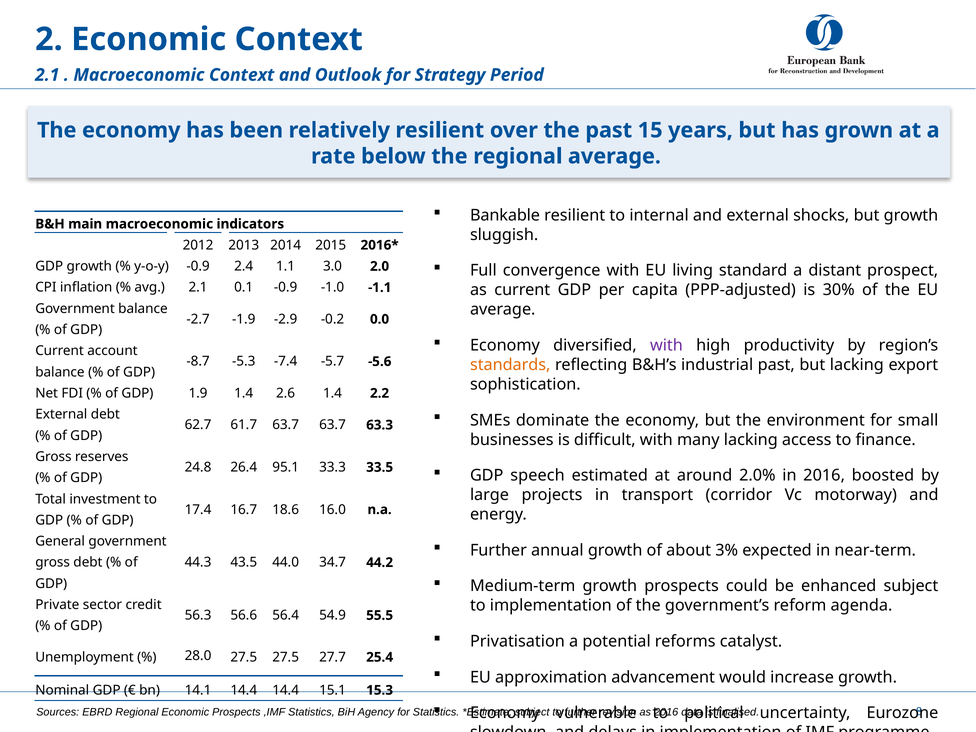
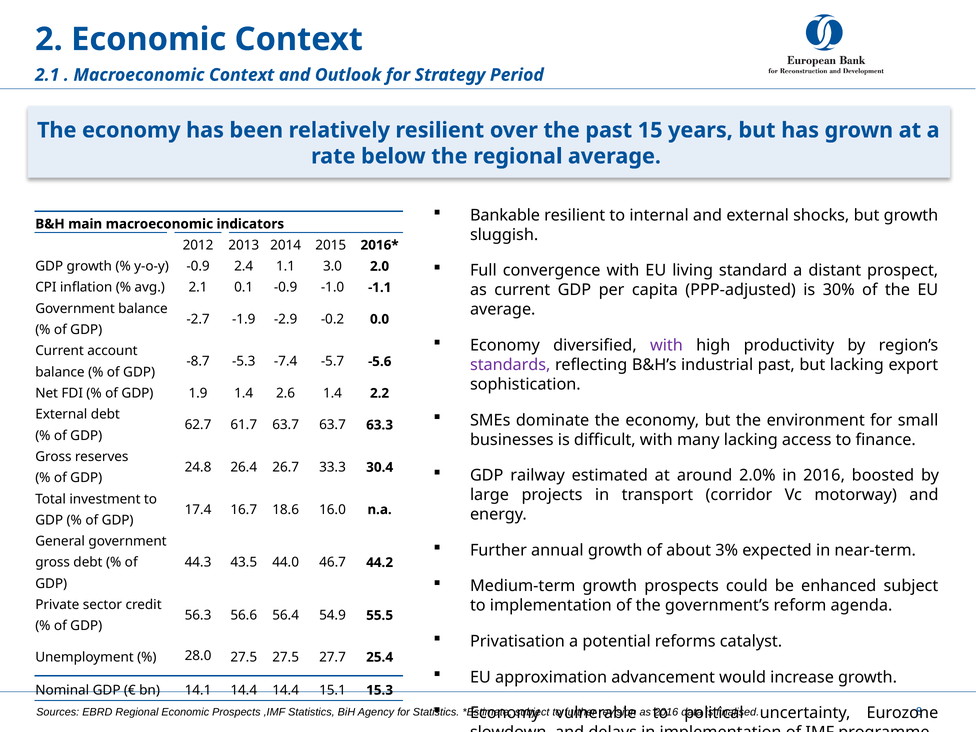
standards colour: orange -> purple (510, 365)
95.1: 95.1 -> 26.7 (286, 467)
33.5: 33.5 -> 30.4 (380, 467)
speech: speech -> railway (538, 475)
34.7: 34.7 -> 46.7 (333, 562)
